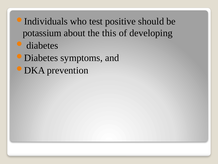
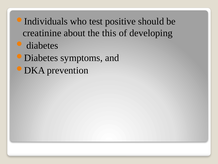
potassium: potassium -> creatinine (42, 33)
